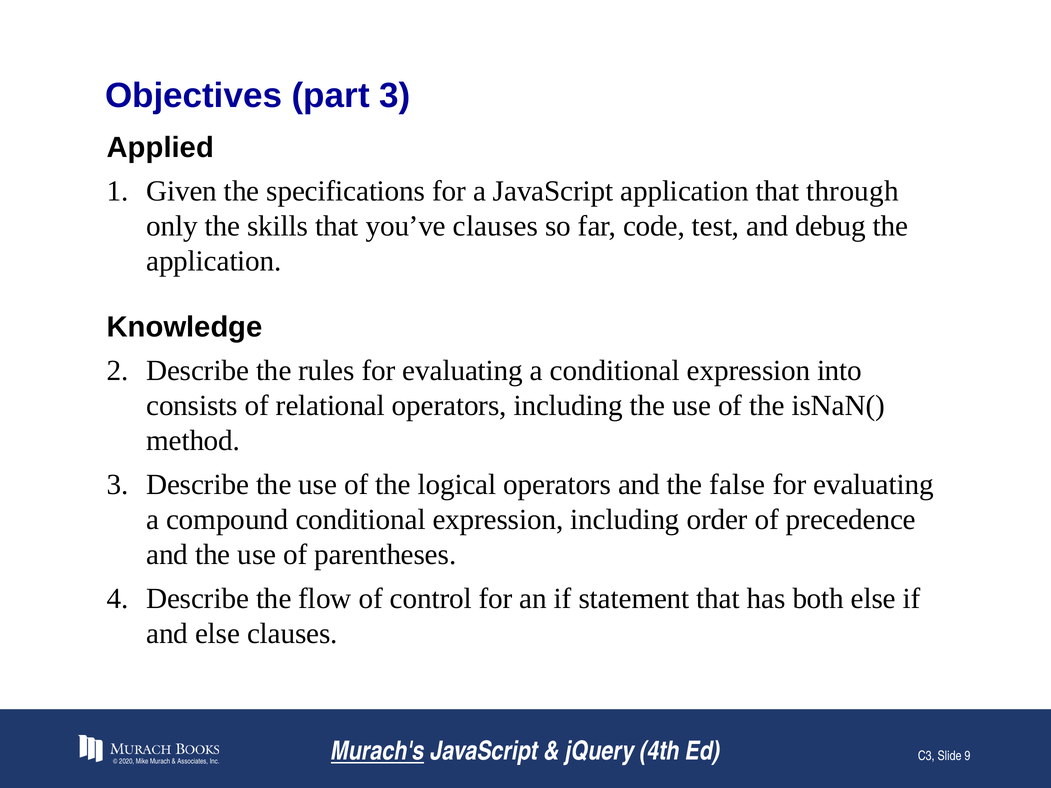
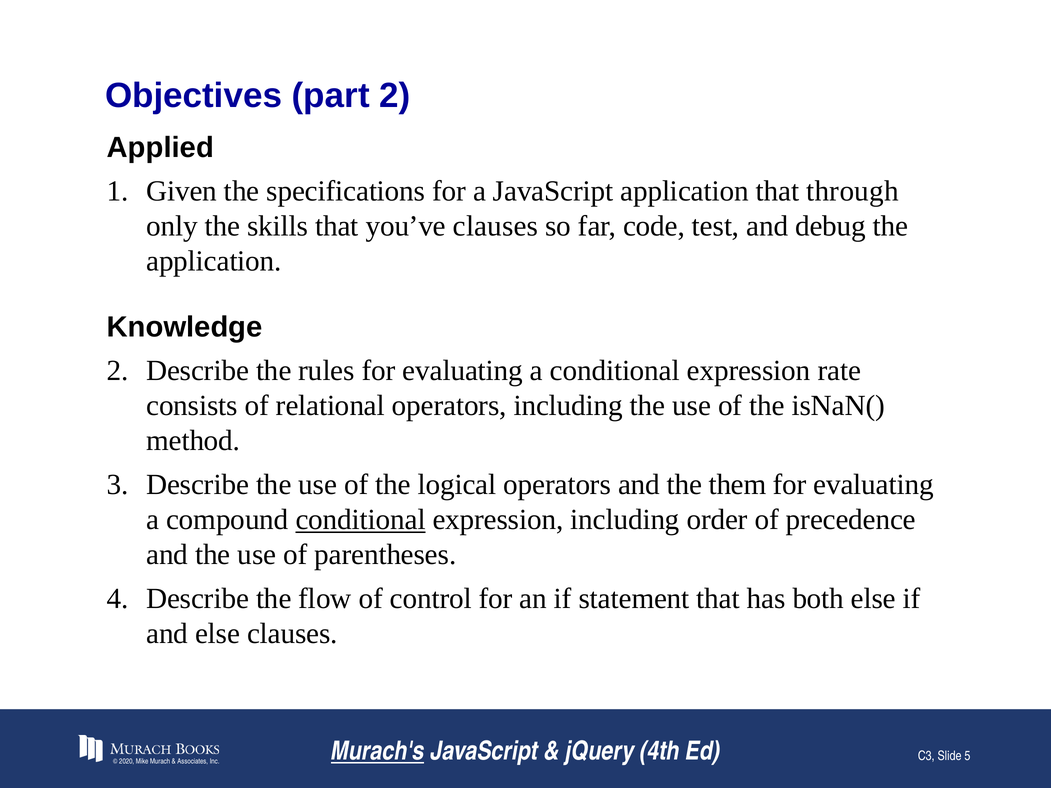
part 3: 3 -> 2 (395, 95)
into: into -> rate (839, 371)
false: false -> them (738, 485)
conditional underline: none -> present (361, 520)
9: 9 -> 5 (967, 756)
